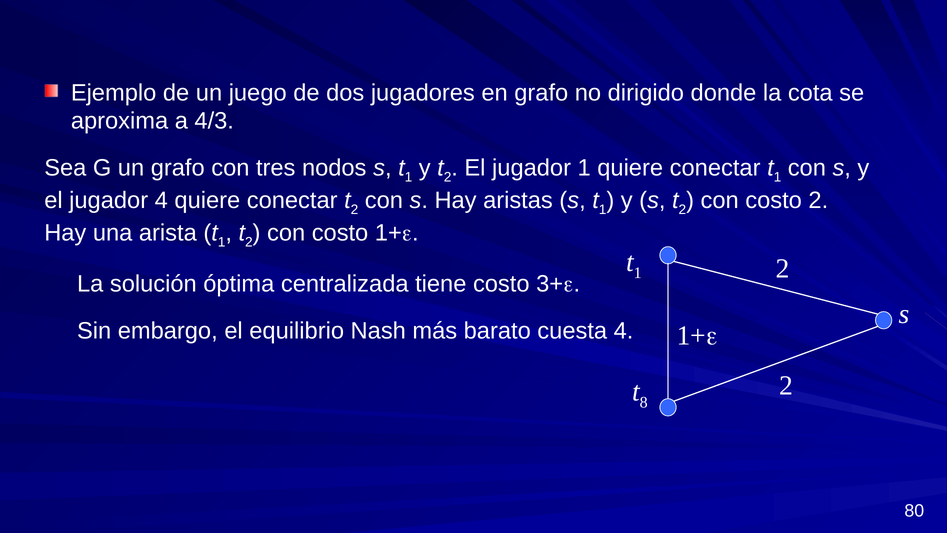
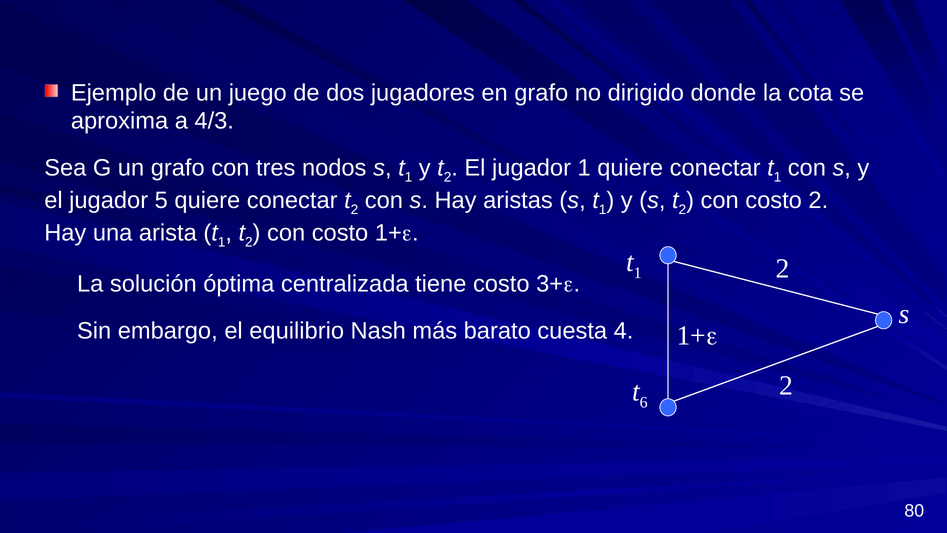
jugador 4: 4 -> 5 (161, 200)
8: 8 -> 6 (644, 402)
